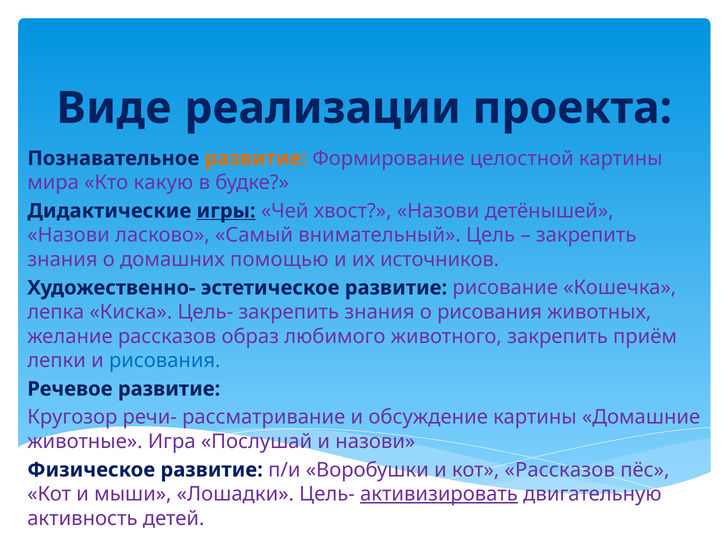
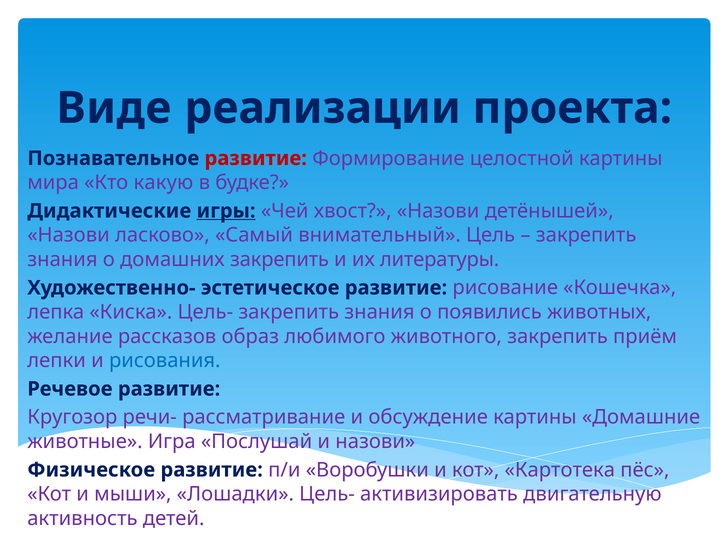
развитие colour: orange -> red (256, 158)
домашних помощью: помощью -> закрепить (280, 259)
источников: источников -> литературы (440, 259)
о рисования: рисования -> появились (490, 312)
кот Рассказов: Рассказов -> Картотека (560, 470)
активизировать underline: present -> none (439, 494)
